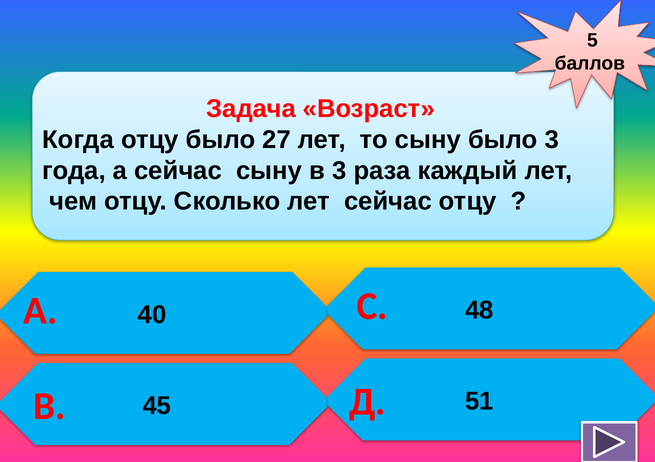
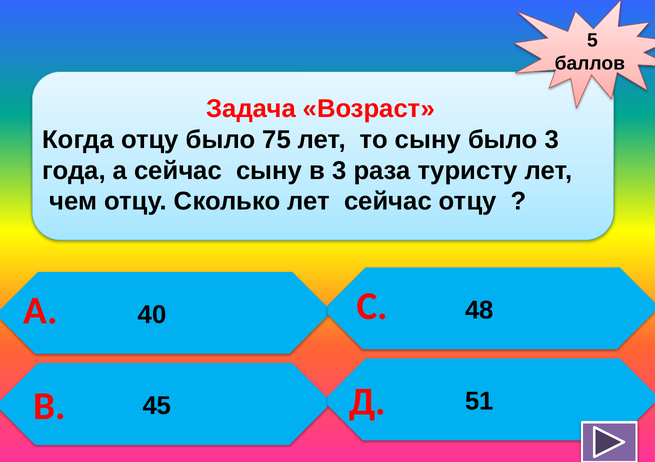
27: 27 -> 75 (277, 140)
каждый: каждый -> туристу (468, 170)
